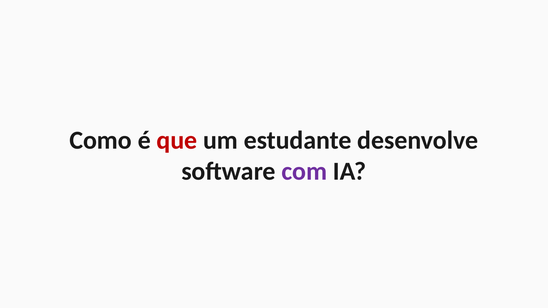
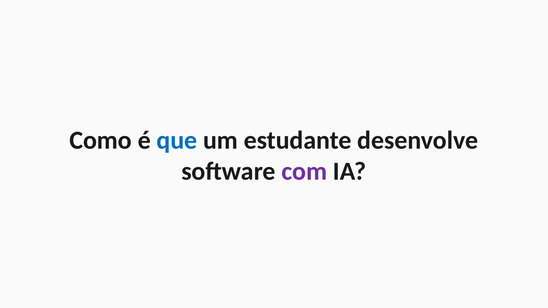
que colour: red -> blue (177, 140)
